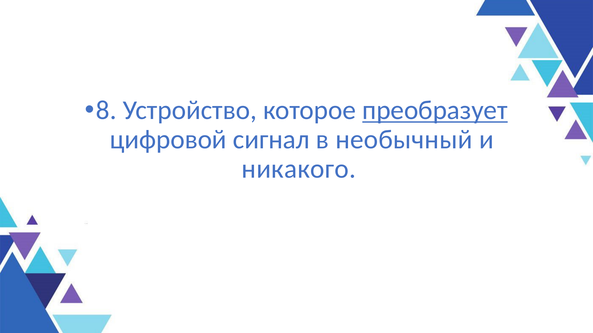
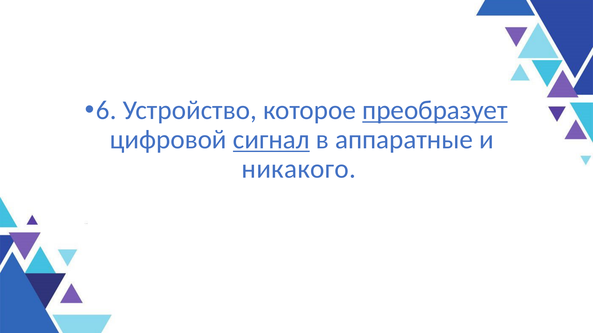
8: 8 -> 6 (106, 111)
сигнал underline: none -> present (271, 140)
необычный: необычный -> аппаратные (404, 140)
